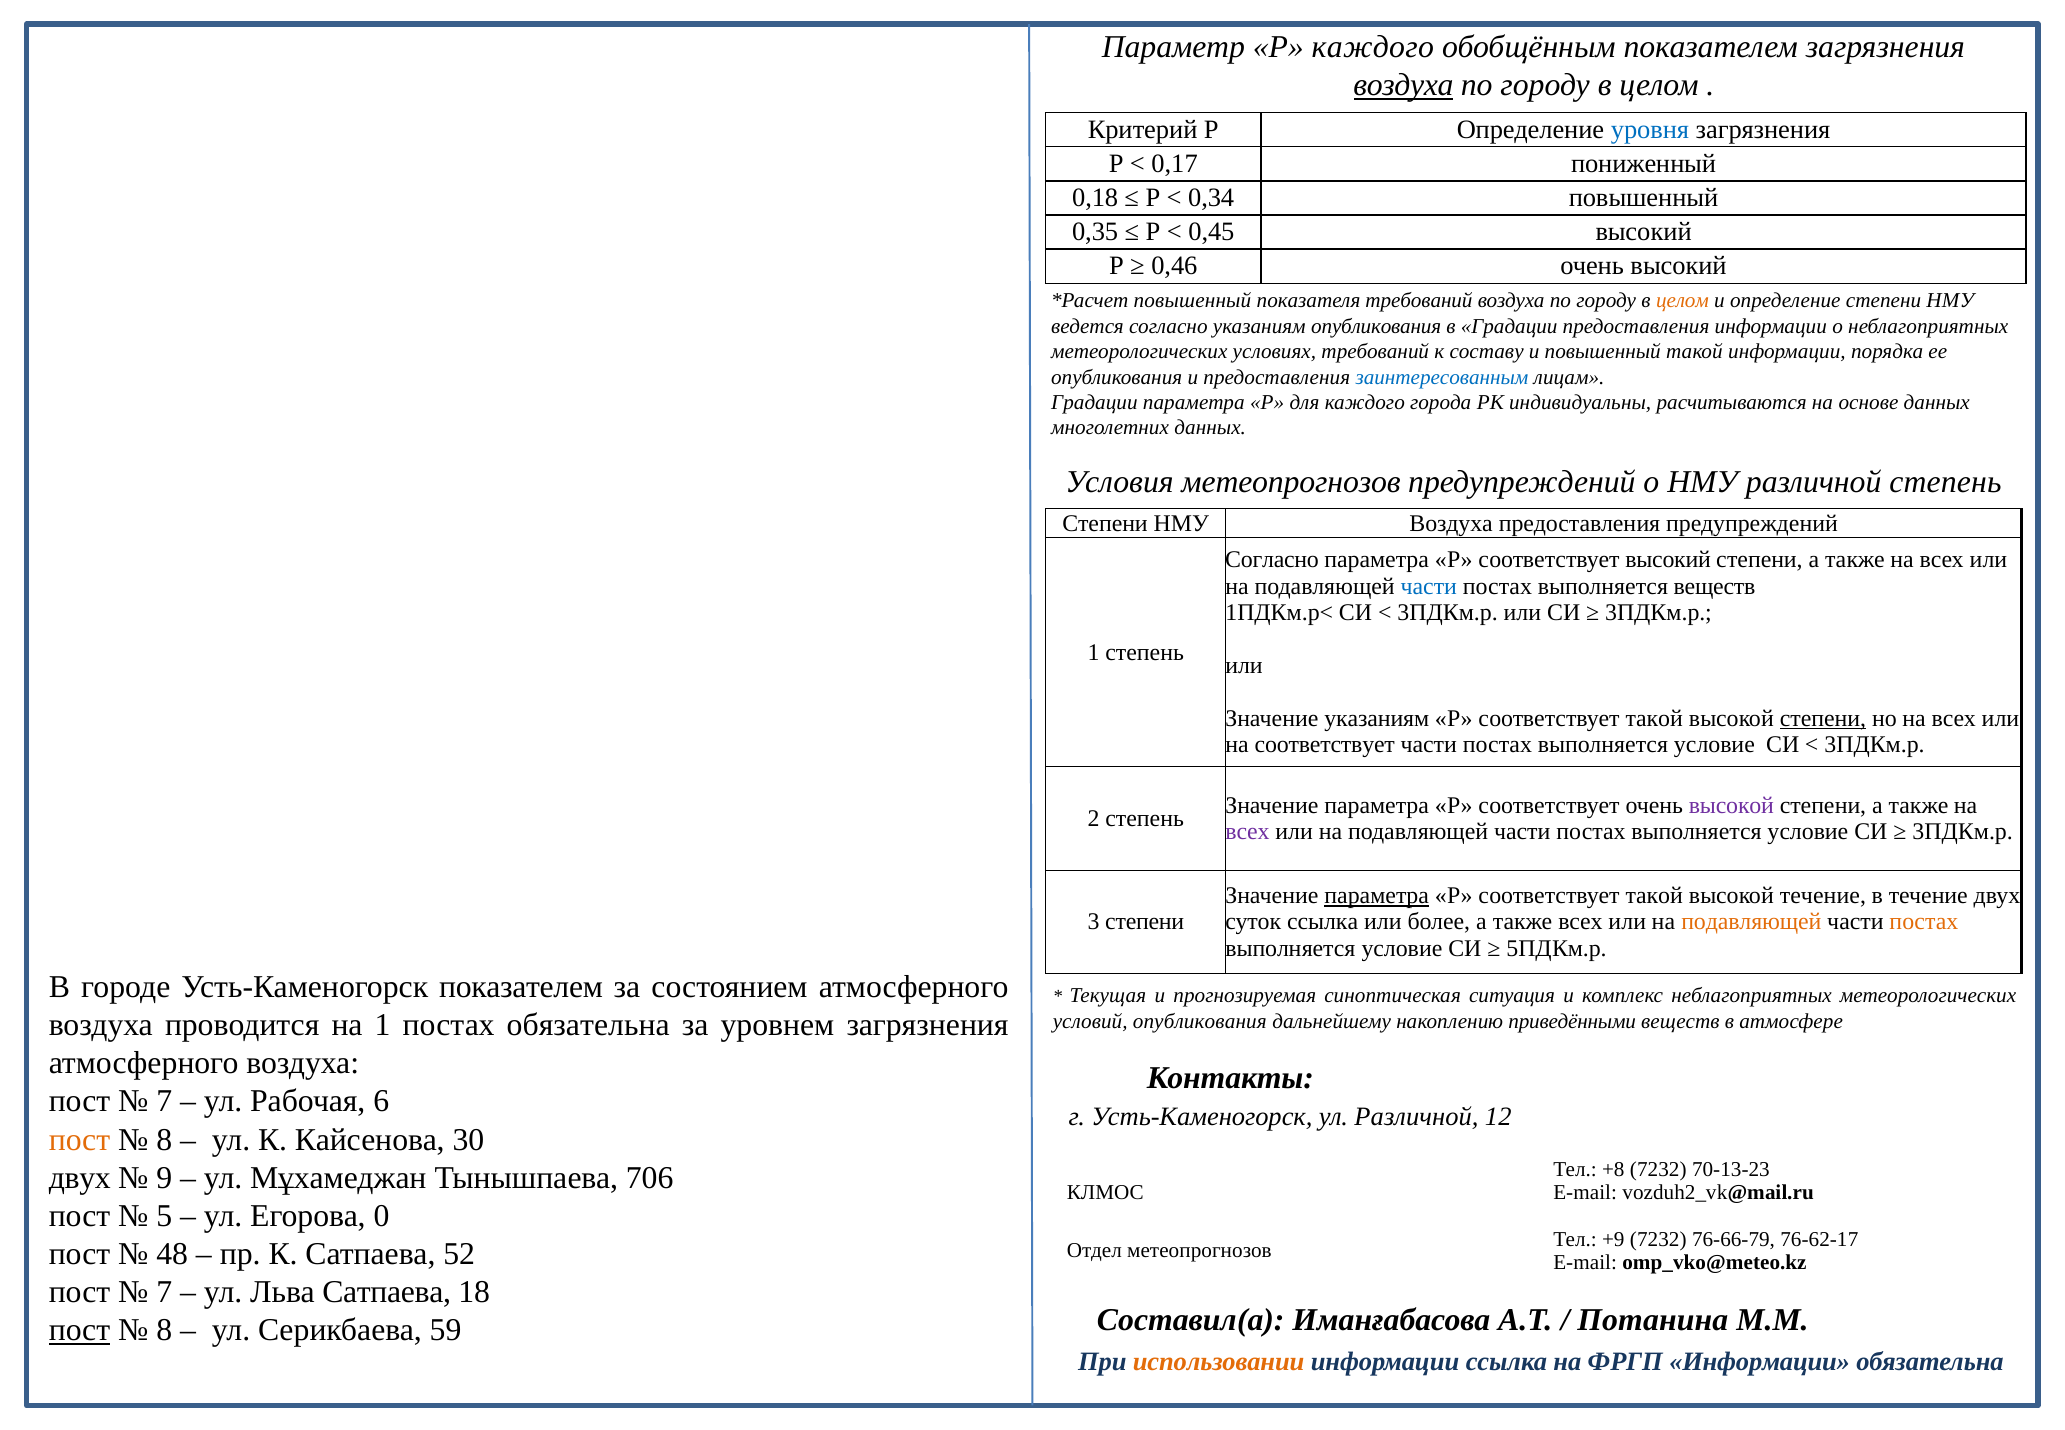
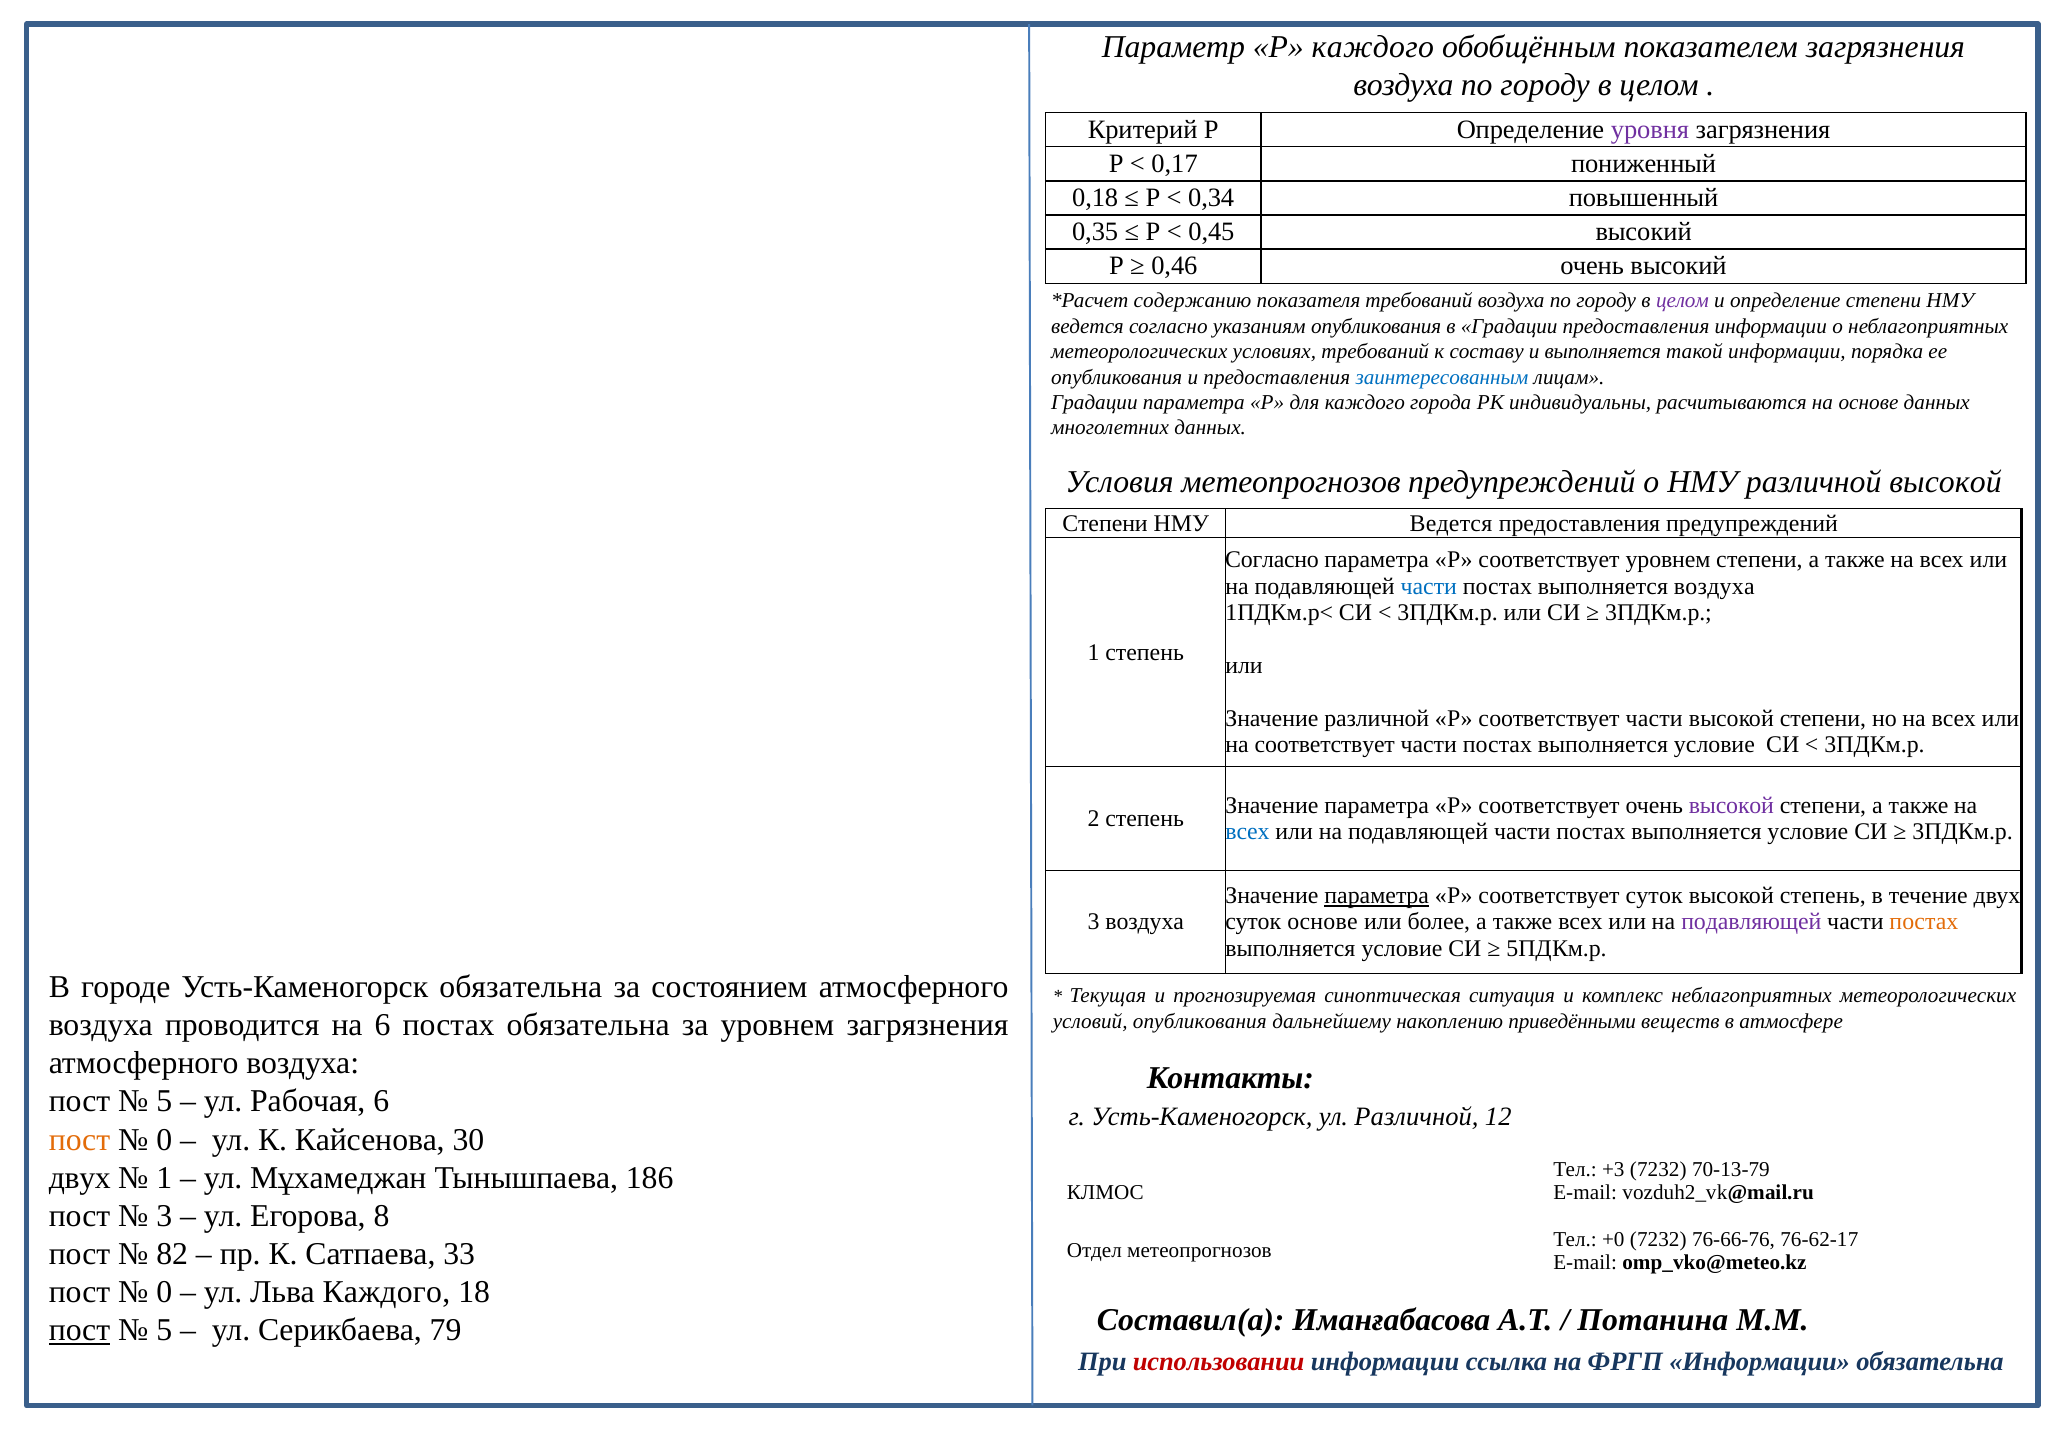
воздуха underline: present -> none (1403, 85)
уровня colour: blue -> purple (1650, 129)
повышенный: повышенный -> содержанию (1193, 301)
целом colour: orange -> purple (1683, 301)
и повышенный: повышенный -> выполняется (1603, 352)
различной степень: степень -> высокой (1945, 482)
Воздуха: Воздуха -> Ведется (1451, 523)
соответствует высокий: высокий -> уровнем (1668, 560)
выполняется веществ: веществ -> воздуха (1714, 586)
Значение указаниям: указаниям -> различной (1377, 718)
такой: такой -> части (1654, 718)
степени underline: present -> none (1823, 718)
всех colour: purple -> blue (1248, 832)
такой: такой -> суток (1654, 895)
высокой течение: течение -> степень (1823, 895)
3 степени: степени -> воздуха (1145, 922)
суток ссылка: ссылка -> основе (1322, 922)
подавляющей colour: orange -> purple (1751, 922)
Усть-Каменогорск показателем: показателем -> обязательна (521, 987)
на 1: 1 -> 6 (383, 1025)
7: 7 -> 5 (164, 1101)
8: 8 -> 0 (164, 1139)
+8: +8 -> +3 (1613, 1169)
70-13-23: 70-13-23 -> 70-13-79 (1731, 1169)
9: 9 -> 1 (164, 1177)
706: 706 -> 186 (650, 1177)
5: 5 -> 3 (164, 1216)
0: 0 -> 8 (382, 1216)
+9: +9 -> +0 (1613, 1239)
76-66-79: 76-66-79 -> 76-66-76 (1734, 1239)
48: 48 -> 82 (172, 1254)
52: 52 -> 33 (459, 1254)
7: 7 -> 0 (164, 1292)
Льва Сатпаева: Сатпаева -> Каждого (386, 1292)
8: 8 -> 5 (164, 1330)
59: 59 -> 79 (446, 1330)
использовании colour: orange -> red (1219, 1361)
